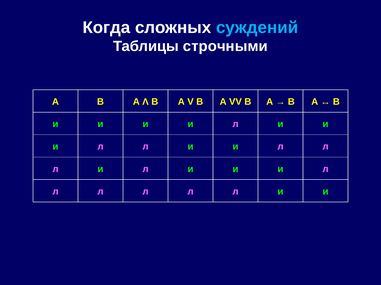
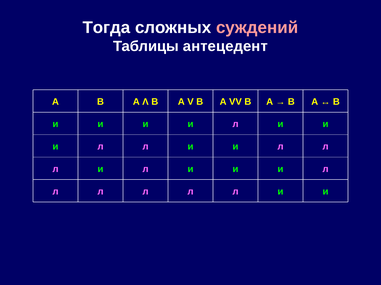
Когда: Когда -> Тогда (106, 28)
суждений colour: light blue -> pink (257, 28)
строчными: строчными -> антецедент (225, 46)
